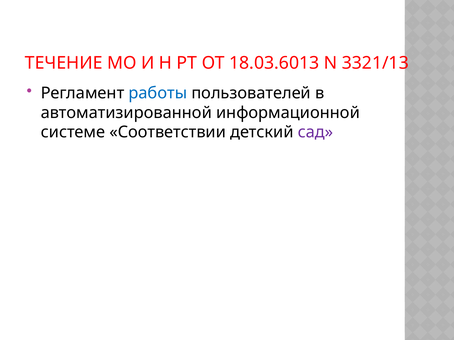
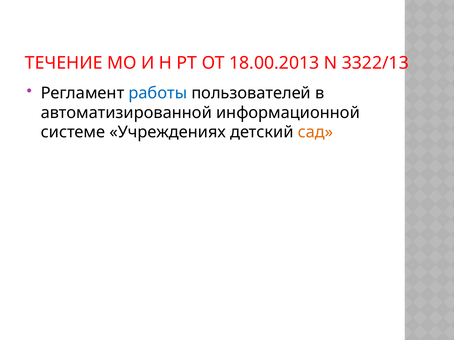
18.03.6013: 18.03.6013 -> 18.00.2013 (274, 63)
3321/13: 3321/13 -> 3322/13 (375, 63)
Соответствии: Соответствии -> Учреждениях (168, 132)
сад colour: purple -> orange (316, 132)
